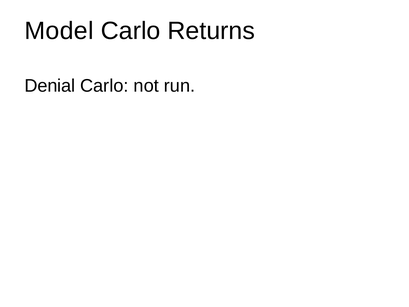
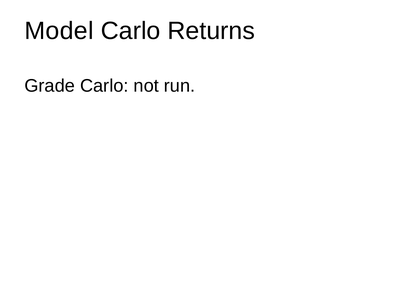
Denial: Denial -> Grade (50, 86)
